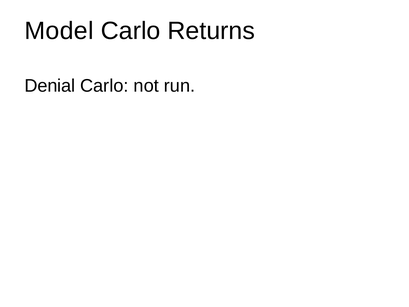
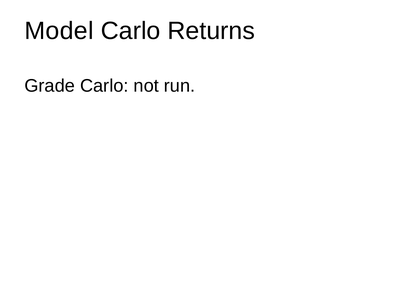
Denial: Denial -> Grade (50, 86)
